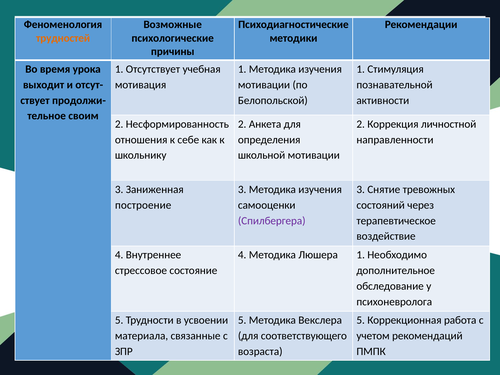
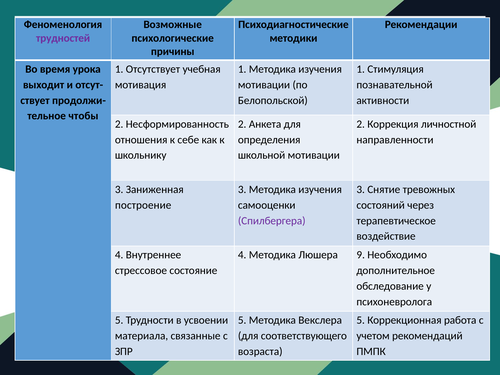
трудностей colour: orange -> purple (63, 38)
своим: своим -> чтобы (83, 116)
Люшера 1: 1 -> 9 (361, 255)
